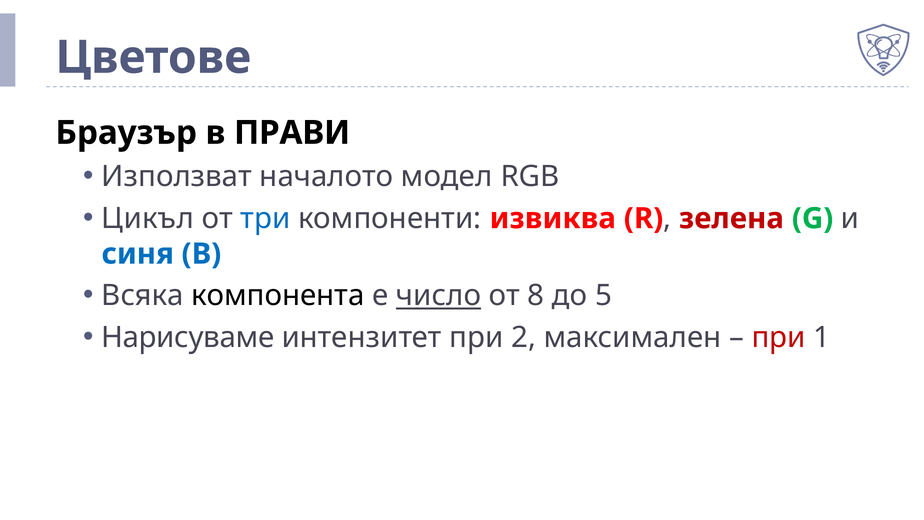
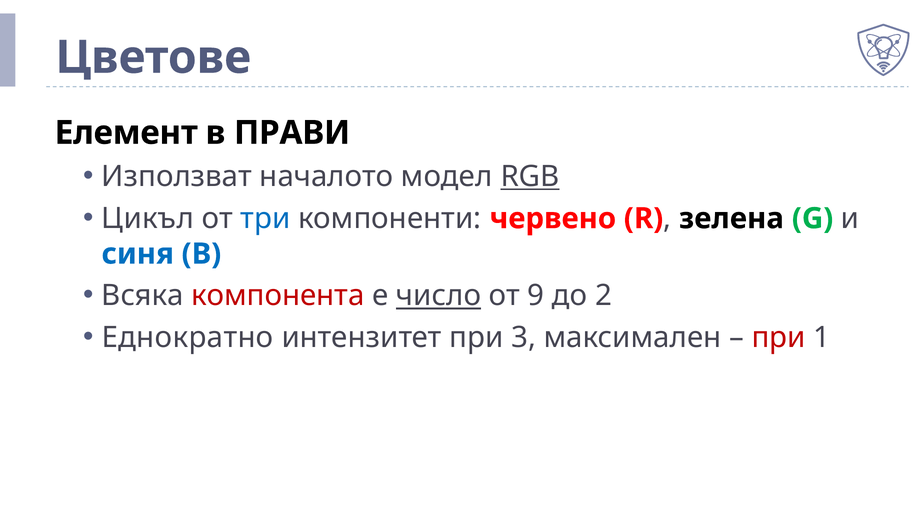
Браузър: Браузър -> Елемент (126, 133)
RGB underline: none -> present (530, 177)
извиква: извиква -> червено (553, 218)
зелена colour: red -> black (731, 218)
компонента colour: black -> red (278, 296)
8: 8 -> 9 (536, 296)
5: 5 -> 2 (603, 296)
Нарисуваме: Нарисуваме -> Еднократно (188, 337)
2: 2 -> 3 (524, 337)
